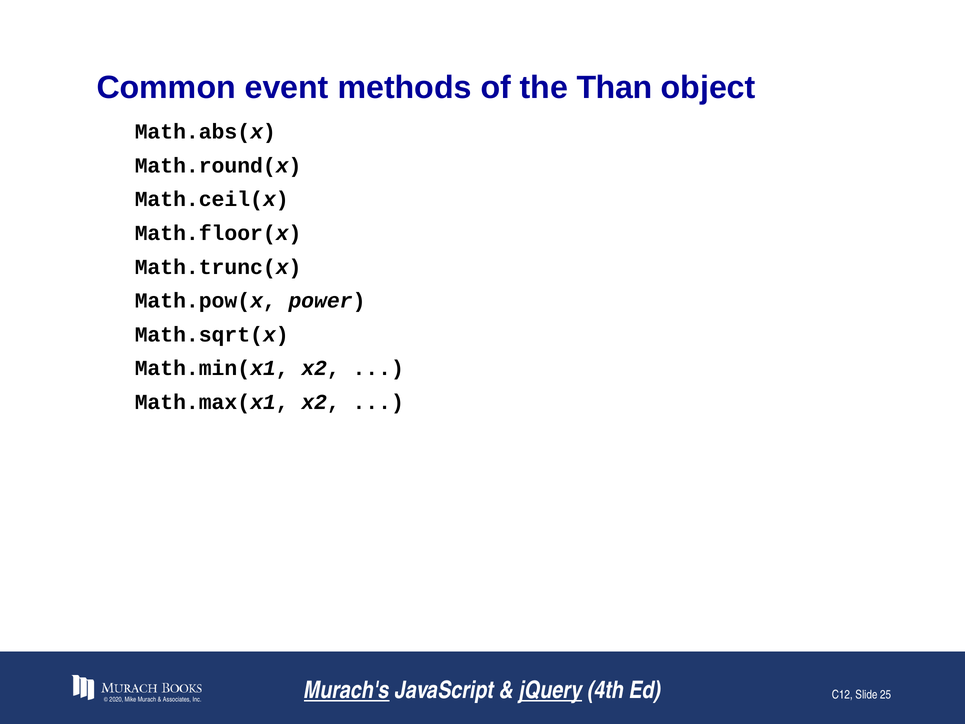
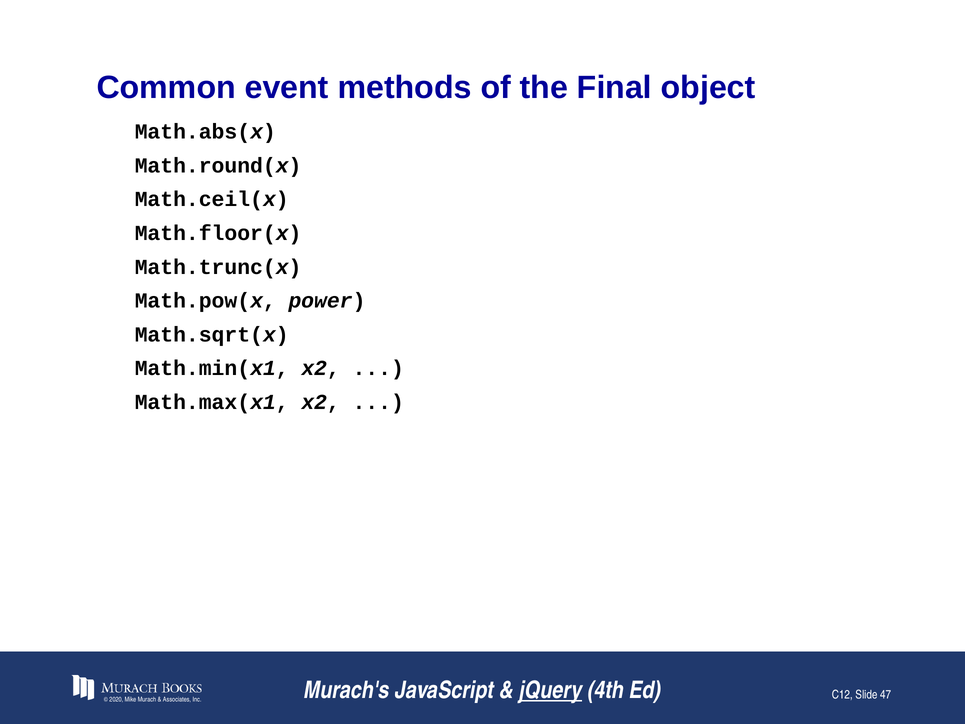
Than: Than -> Final (614, 88)
Murach's underline: present -> none (347, 690)
25: 25 -> 47 (886, 694)
